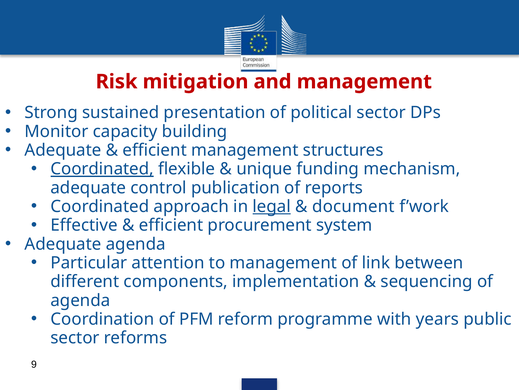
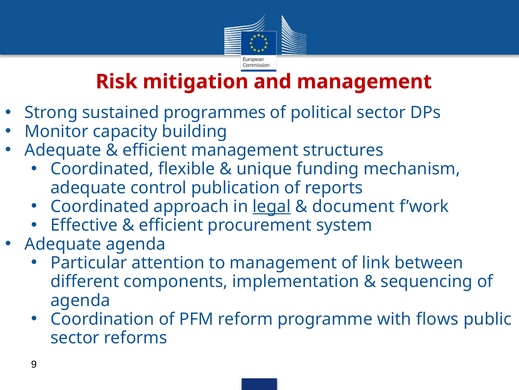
presentation: presentation -> programmes (215, 112)
Coordinated underline: present -> none (102, 169)
years: years -> flows (437, 319)
